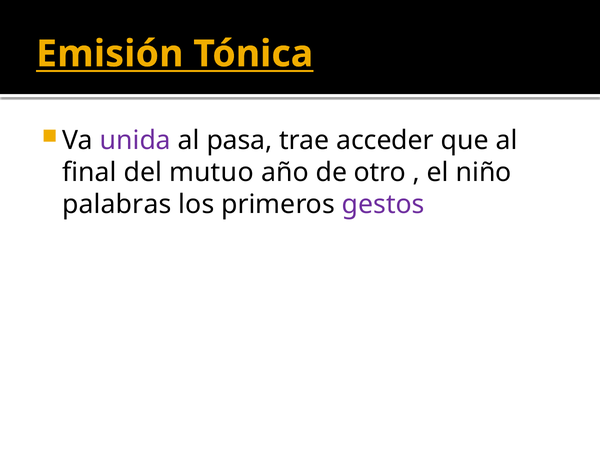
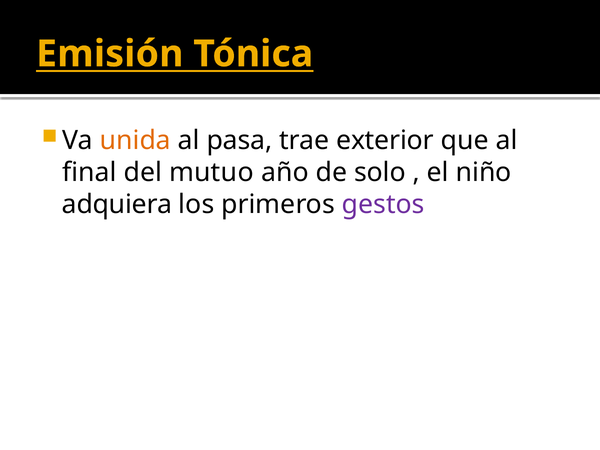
unida colour: purple -> orange (135, 140)
acceder: acceder -> exterior (385, 140)
otro: otro -> solo (380, 172)
palabras: palabras -> adquiera (117, 204)
